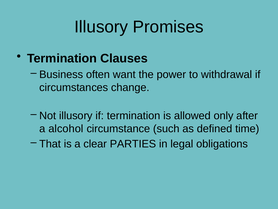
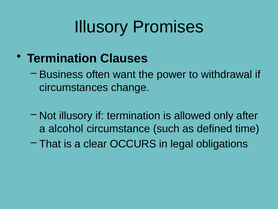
PARTIES: PARTIES -> OCCURS (133, 144)
